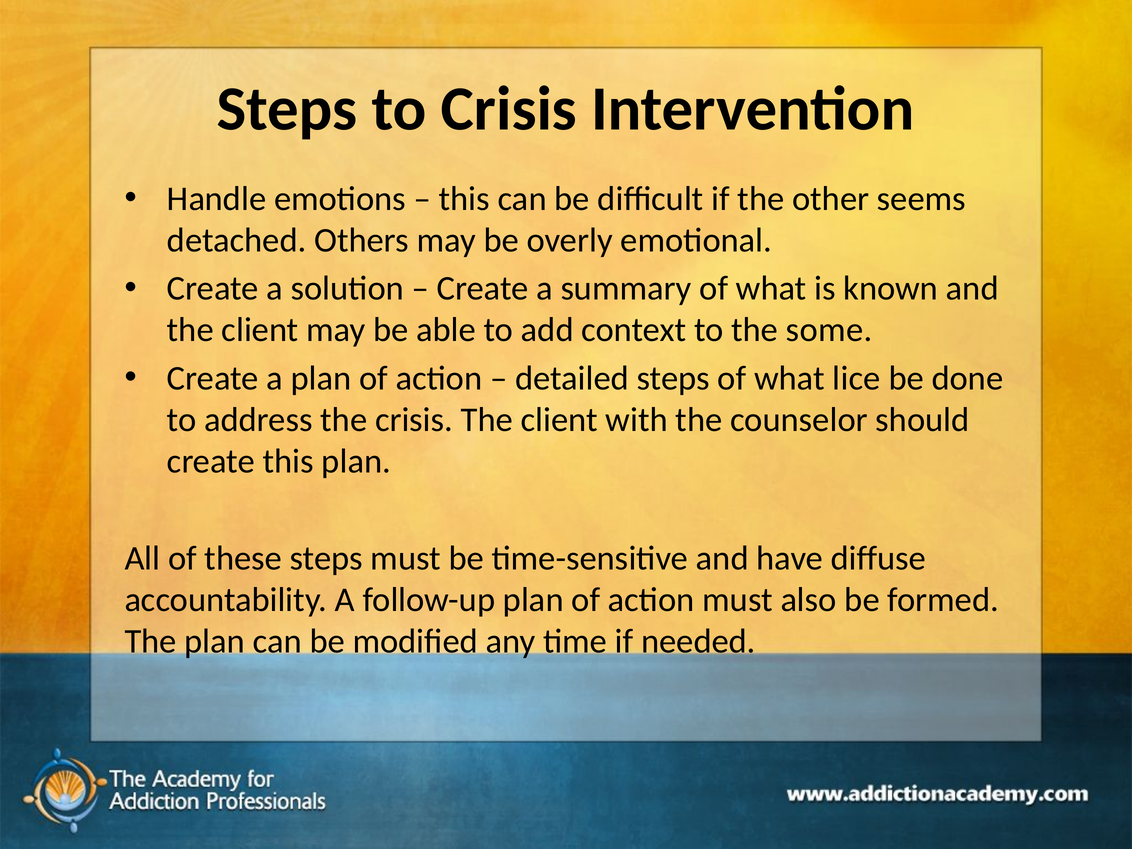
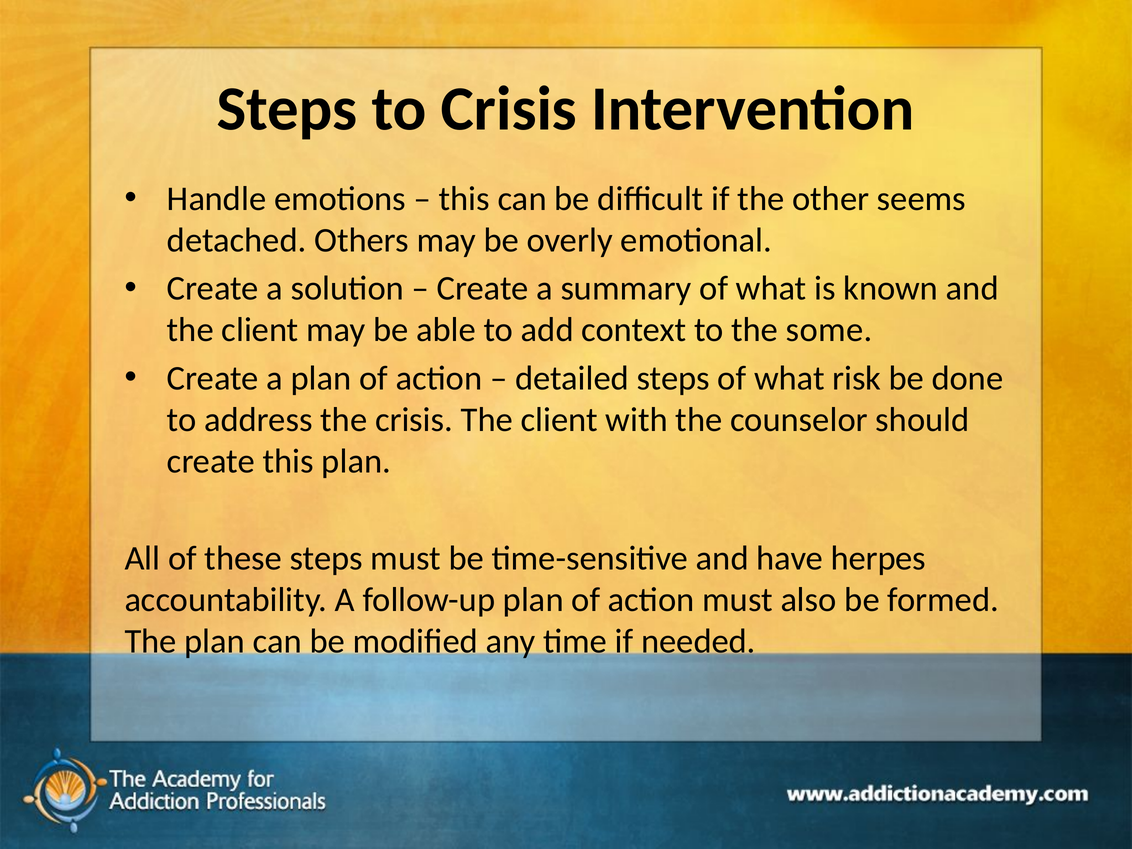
lice: lice -> risk (857, 378)
diffuse: diffuse -> herpes (878, 558)
